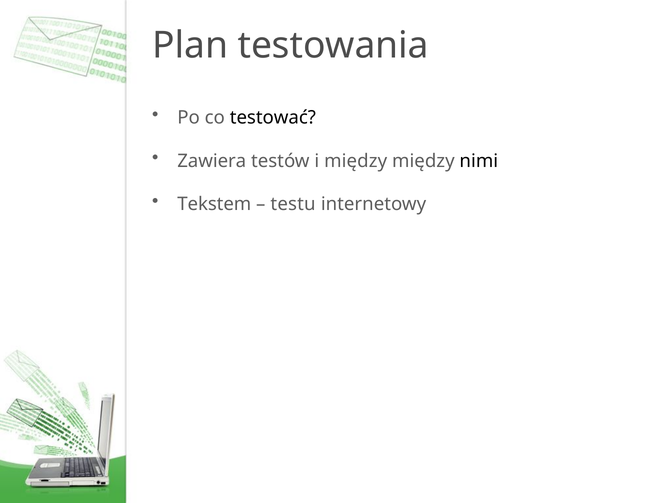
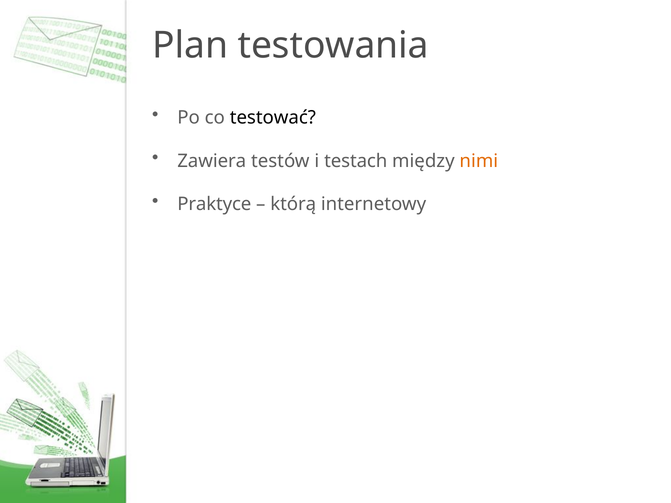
i między: między -> testach (356, 161)
nimi colour: black -> orange (479, 161)
Tekstem: Tekstem -> Praktyce (214, 204)
testu: testu -> którą (293, 204)
